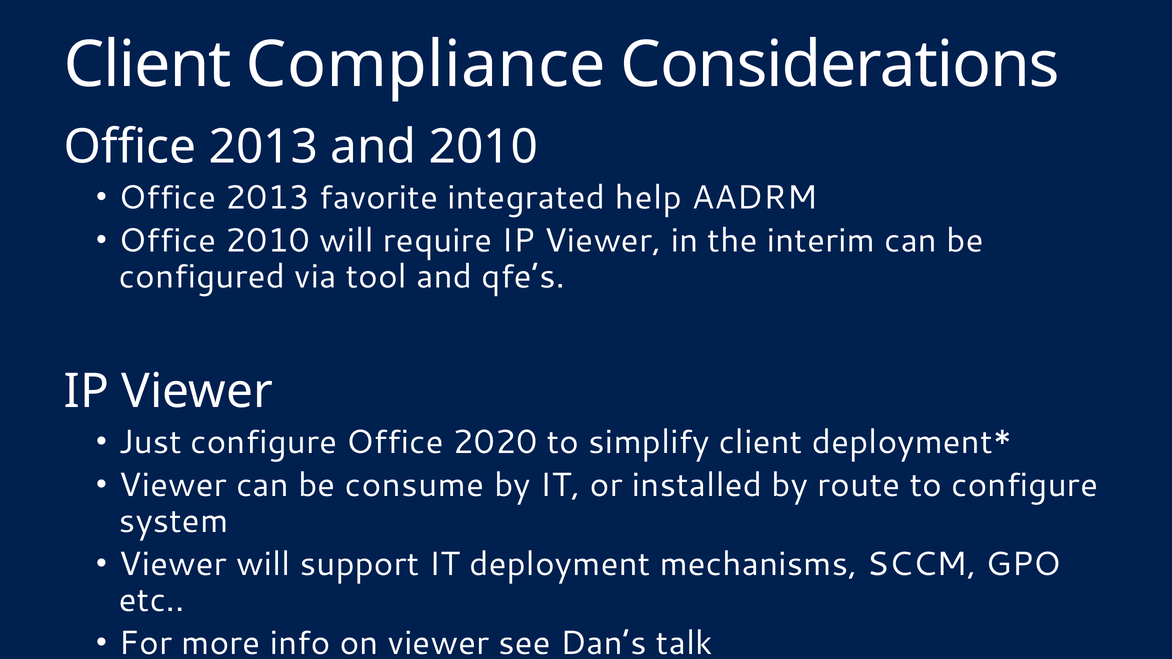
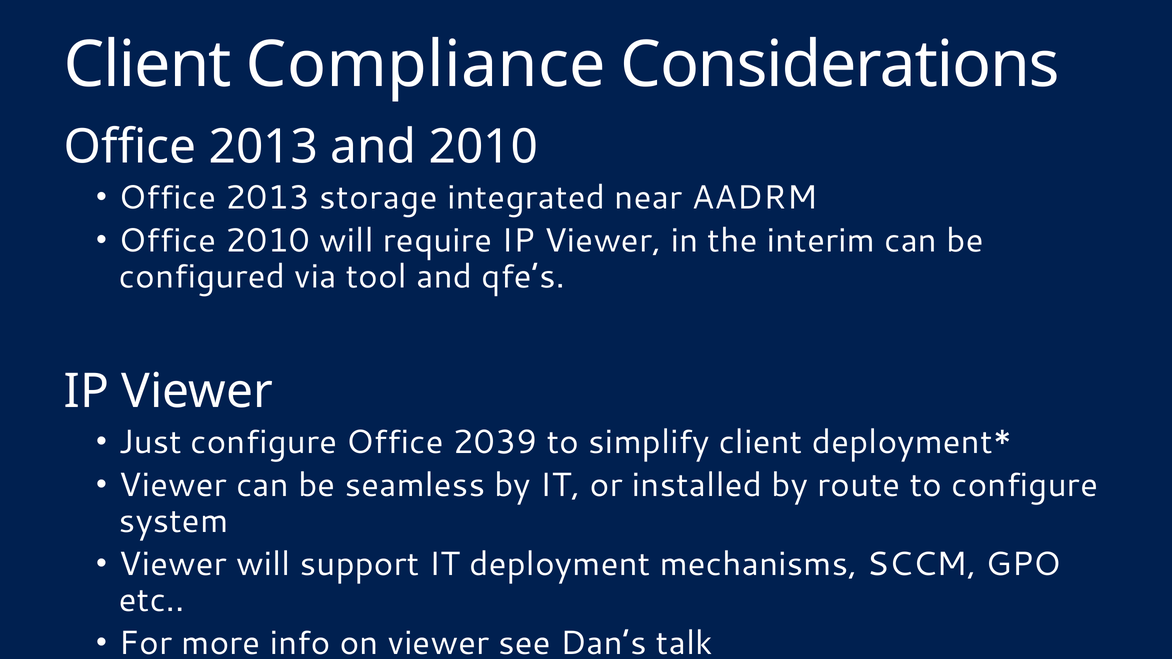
favorite: favorite -> storage (379, 198)
help: help -> near (649, 198)
2020: 2020 -> 2039 (495, 442)
consume: consume -> seamless (415, 485)
